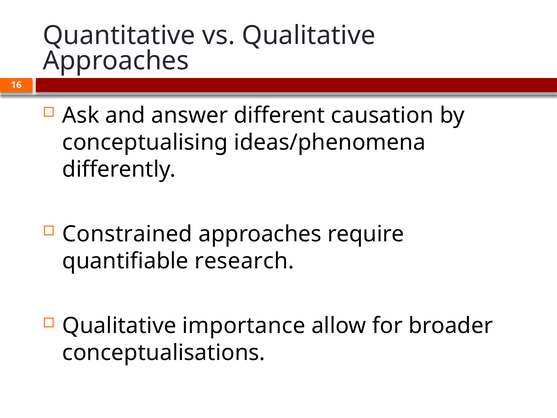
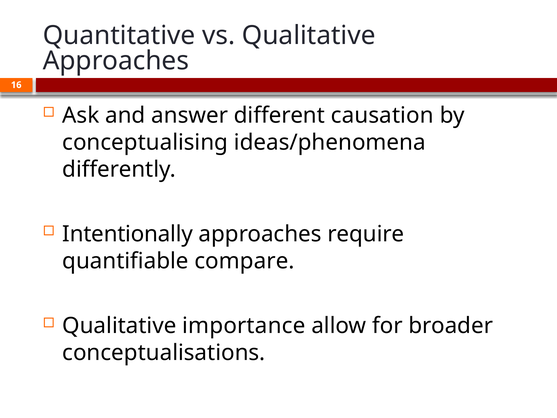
Constrained: Constrained -> Intentionally (128, 234)
research: research -> compare (245, 261)
